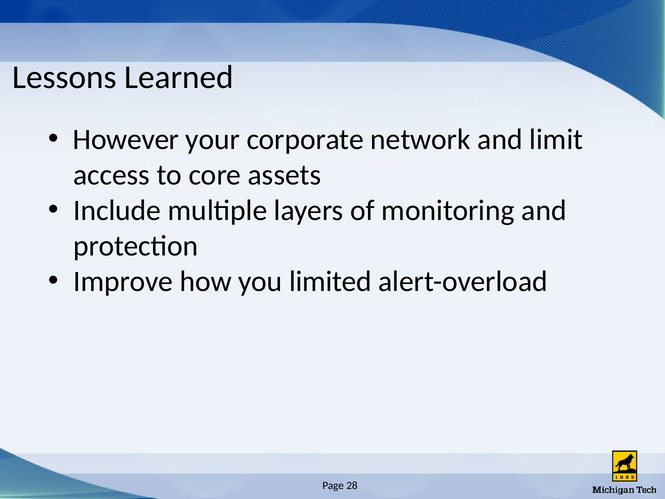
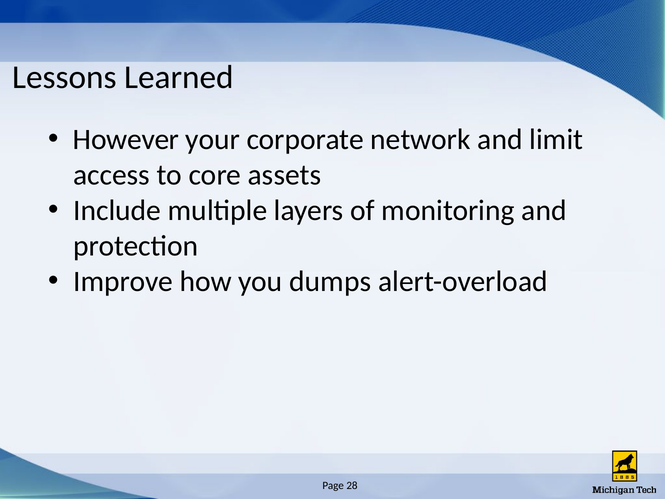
limited: limited -> dumps (330, 282)
